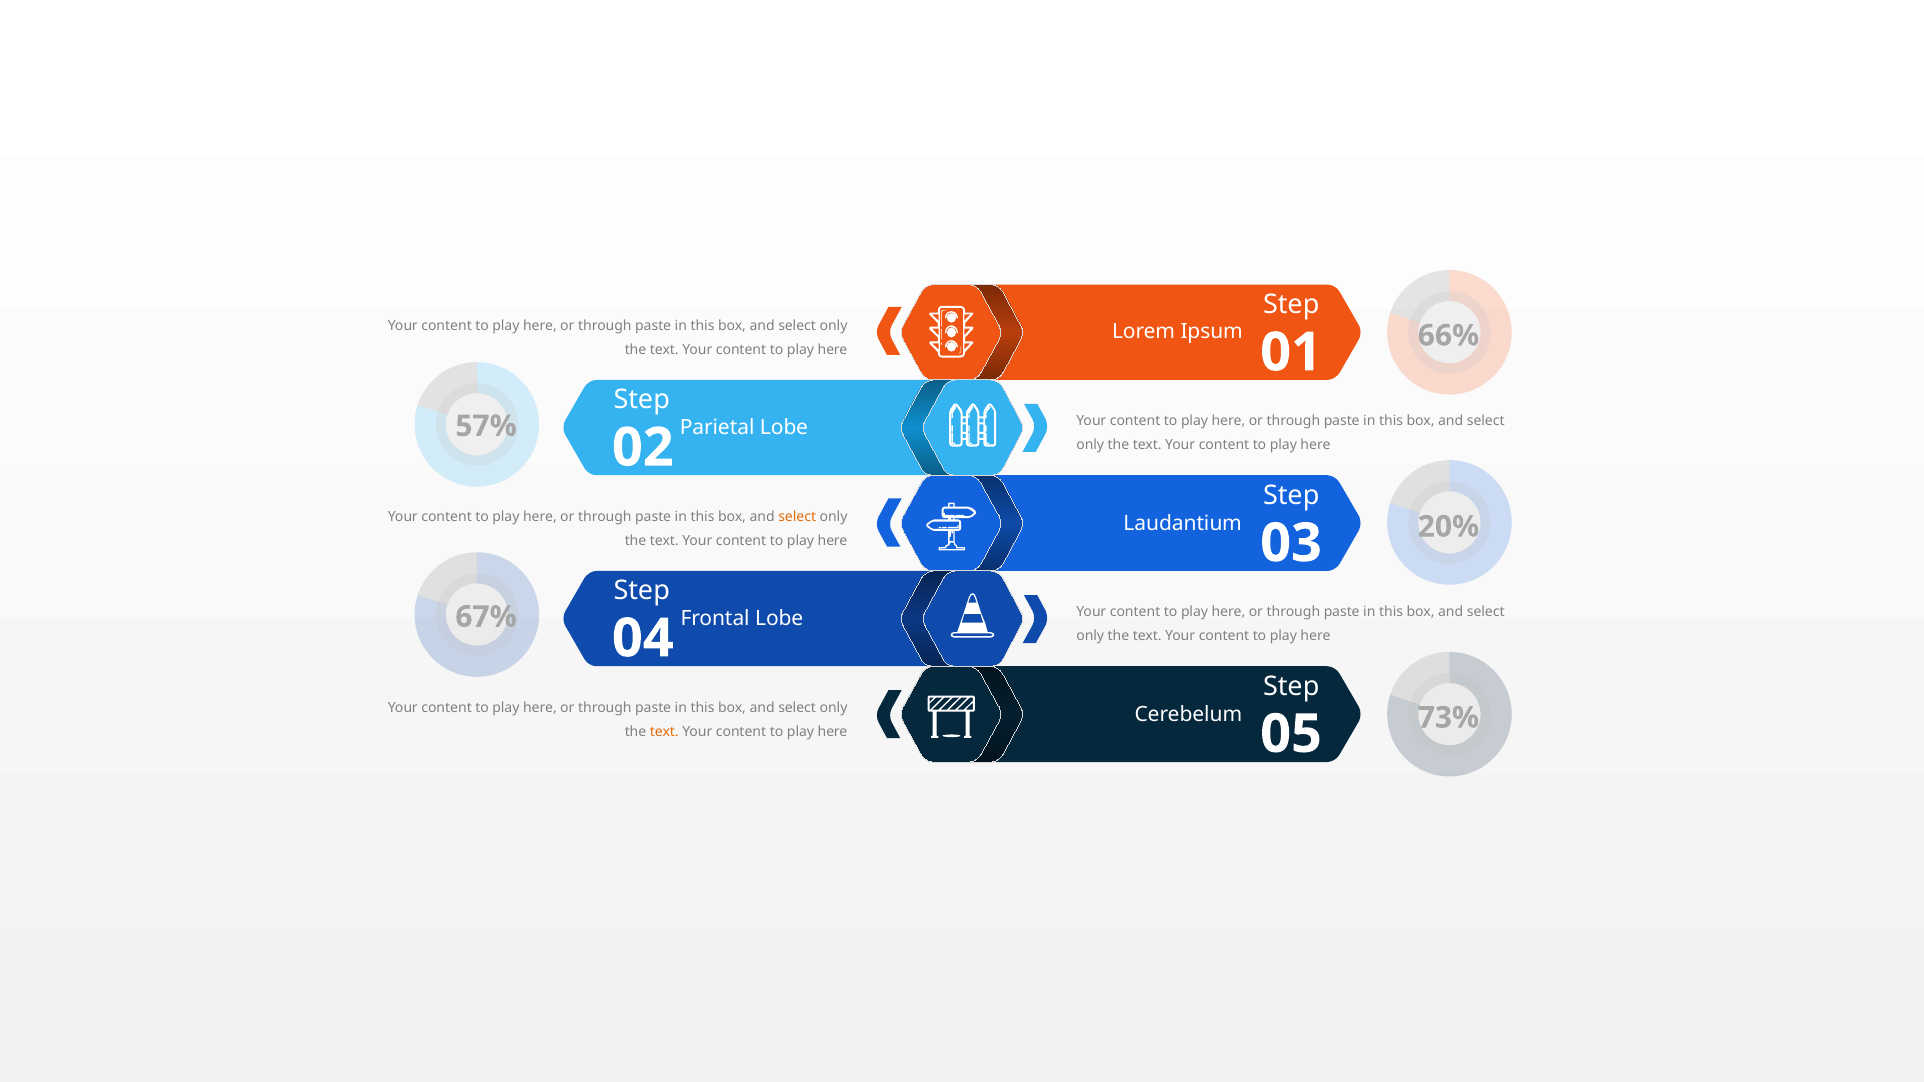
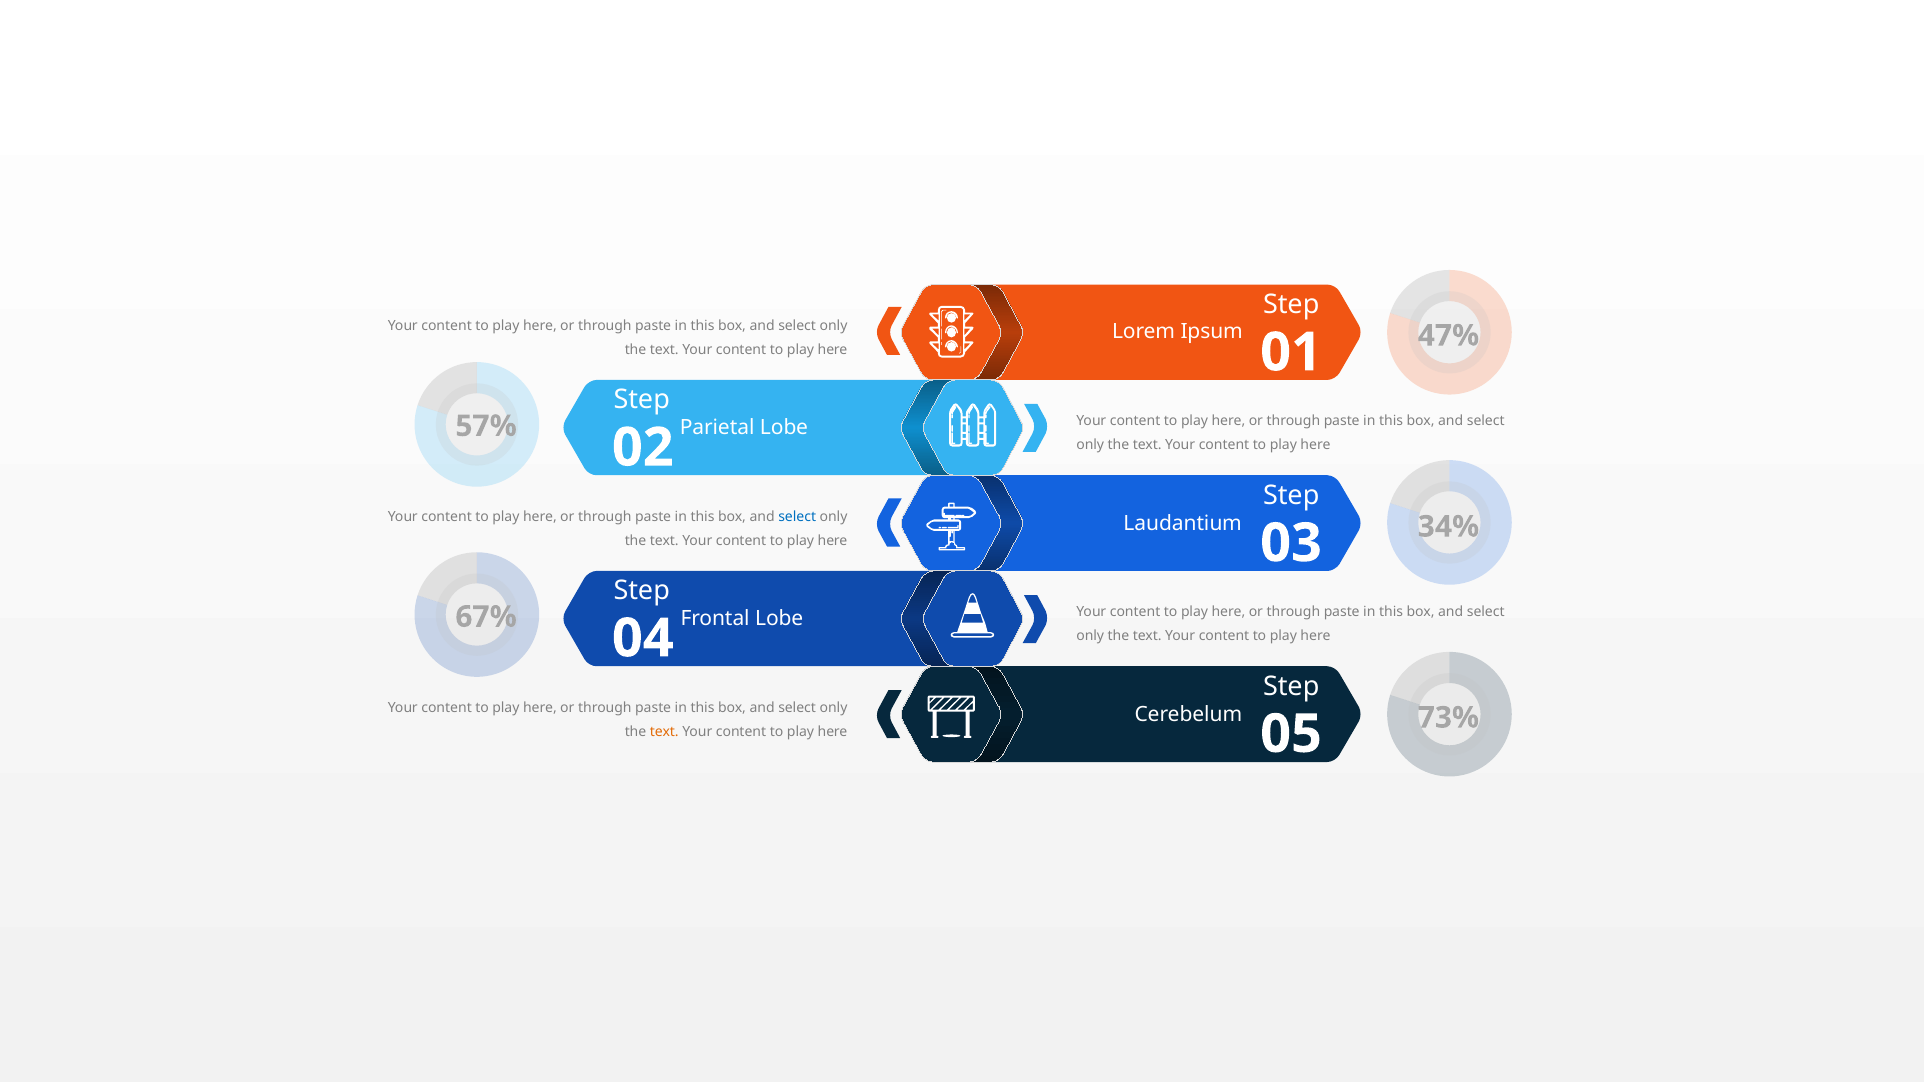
66%: 66% -> 47% (1448, 336)
select colour: orange -> blue (797, 516)
20%: 20% -> 34% (1448, 527)
